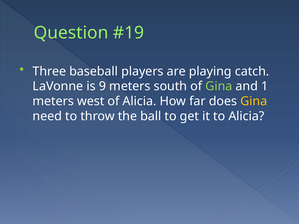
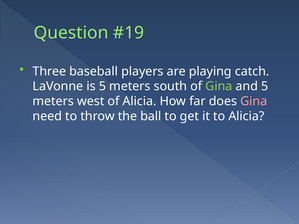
is 9: 9 -> 5 (102, 86)
and 1: 1 -> 5 (265, 86)
Gina colour: yellow -> pink (254, 101)
